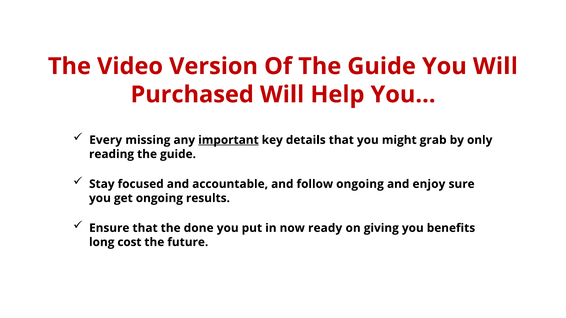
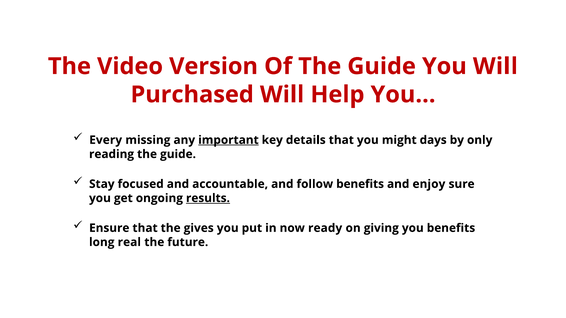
grab: grab -> days (433, 140)
follow ongoing: ongoing -> benefits (360, 184)
results underline: none -> present (208, 198)
done: done -> gives (199, 228)
cost: cost -> real (129, 242)
